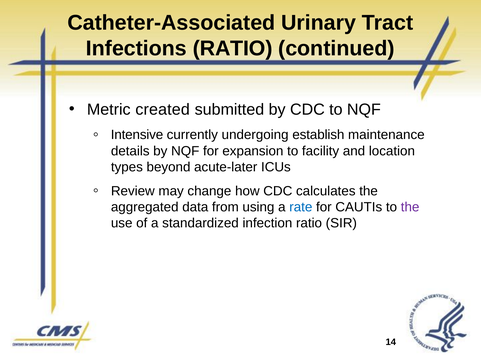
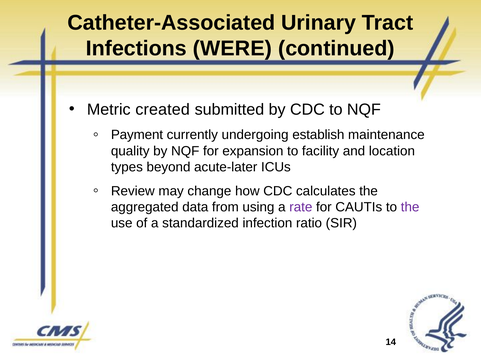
Infections RATIO: RATIO -> WERE (232, 48)
Intensive: Intensive -> Payment (137, 135)
details: details -> quality (130, 151)
rate colour: blue -> purple (301, 207)
